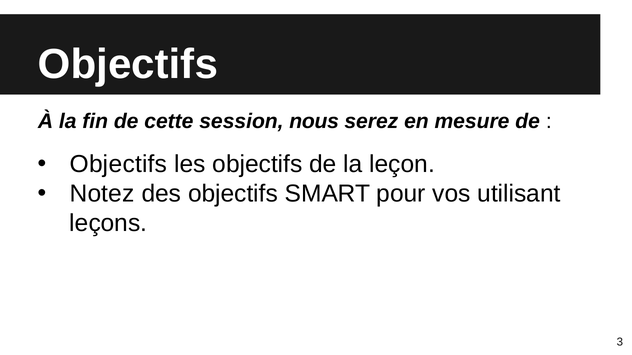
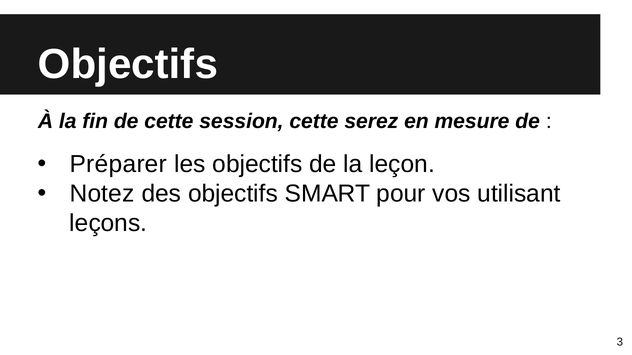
session nous: nous -> cette (314, 121)
Objectifs: Objectifs -> Préparer (118, 165)
